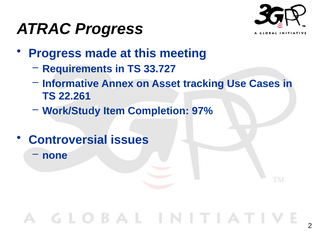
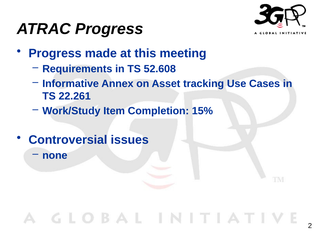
33.727: 33.727 -> 52.608 (160, 69)
97%: 97% -> 15% (202, 111)
